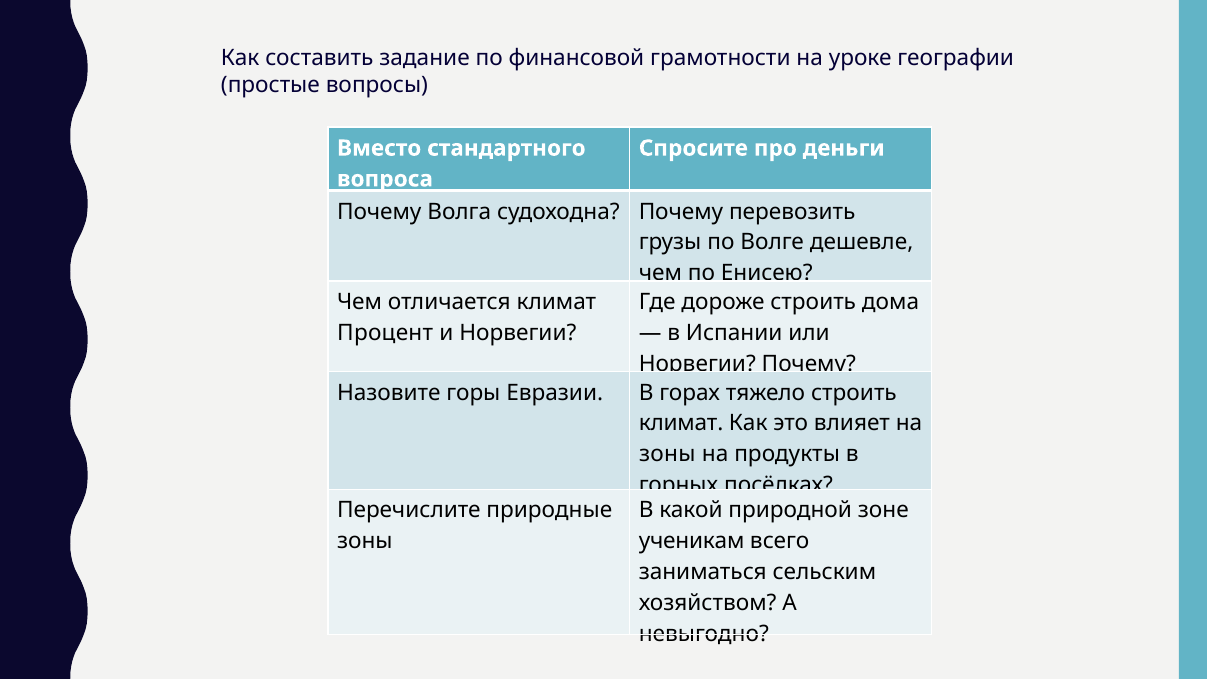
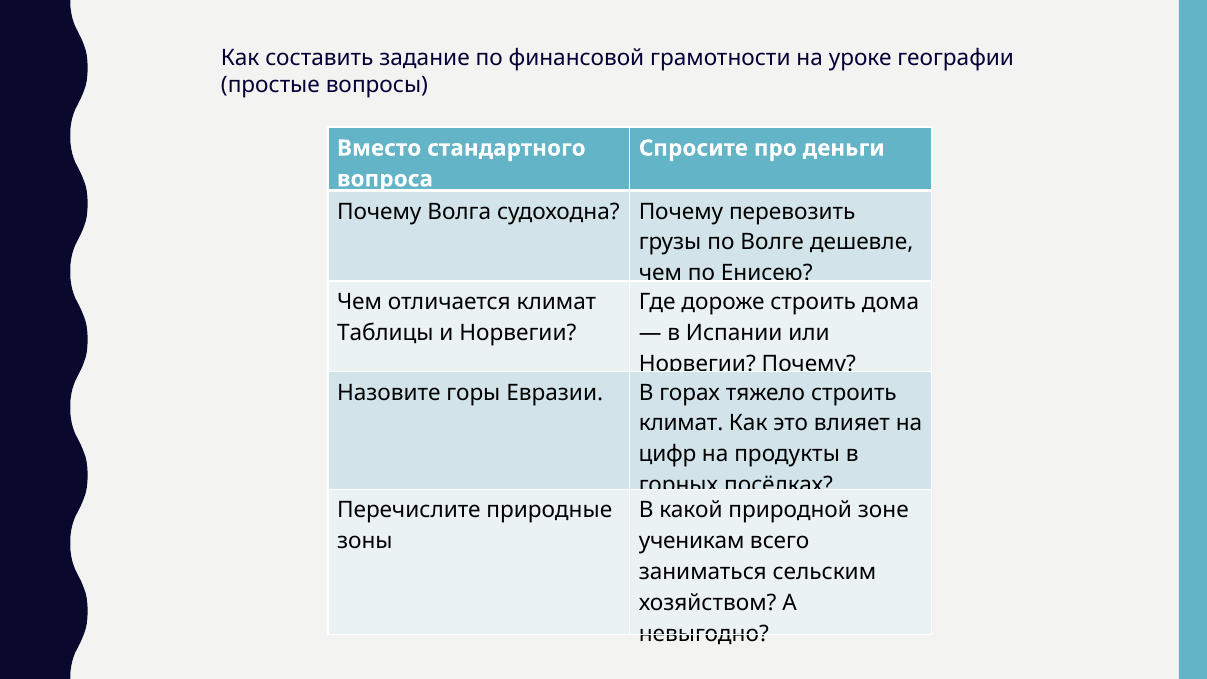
Процент: Процент -> Таблицы (385, 333)
зоны: зоны -> цифр (668, 454)
